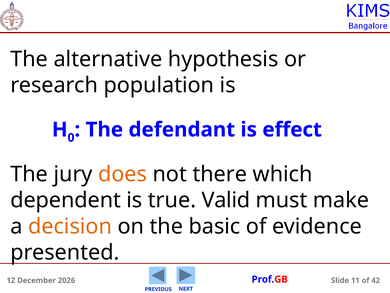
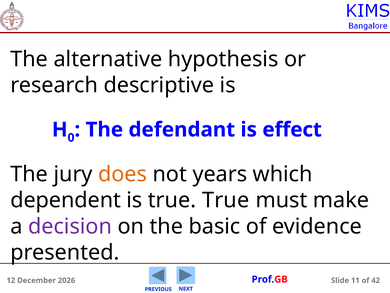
population: population -> descriptive (159, 85)
there: there -> years (220, 174)
true Valid: Valid -> True (226, 200)
decision colour: orange -> purple (70, 226)
